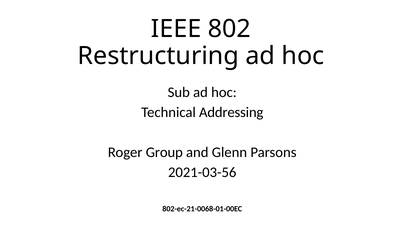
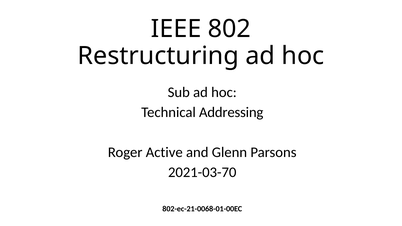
Group: Group -> Active (164, 153)
2021-03-56: 2021-03-56 -> 2021-03-70 (202, 173)
